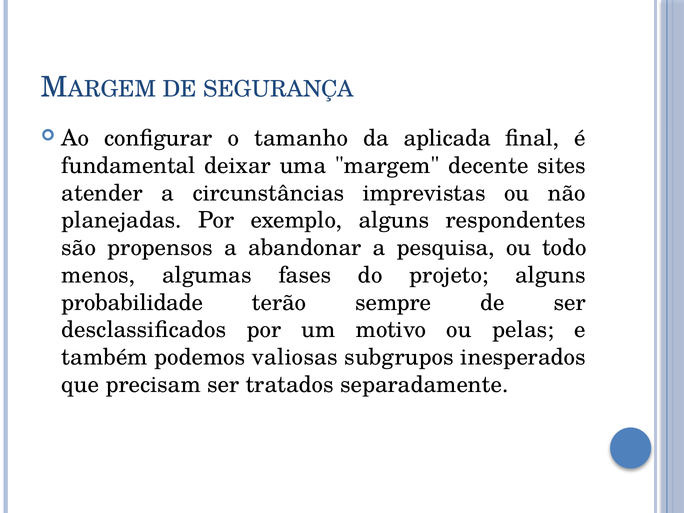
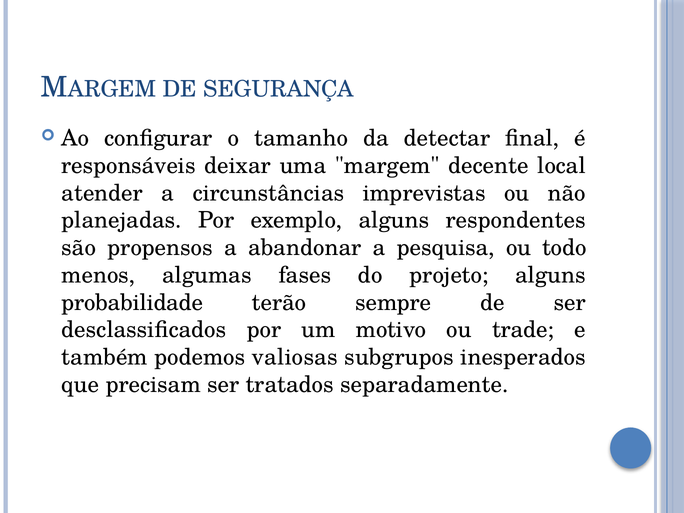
aplicada: aplicada -> detectar (447, 138)
fundamental: fundamental -> responsáveis (129, 166)
sites: sites -> local (562, 166)
pelas: pelas -> trade (523, 330)
